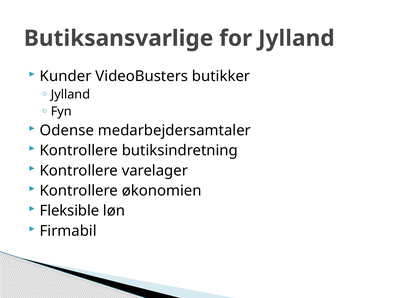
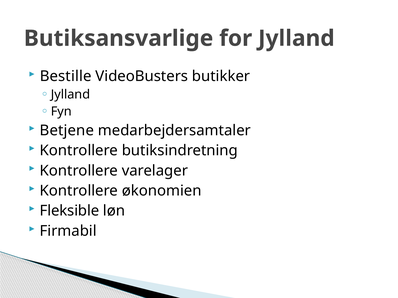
Kunder: Kunder -> Bestille (66, 76)
Odense: Odense -> Betjene (67, 131)
